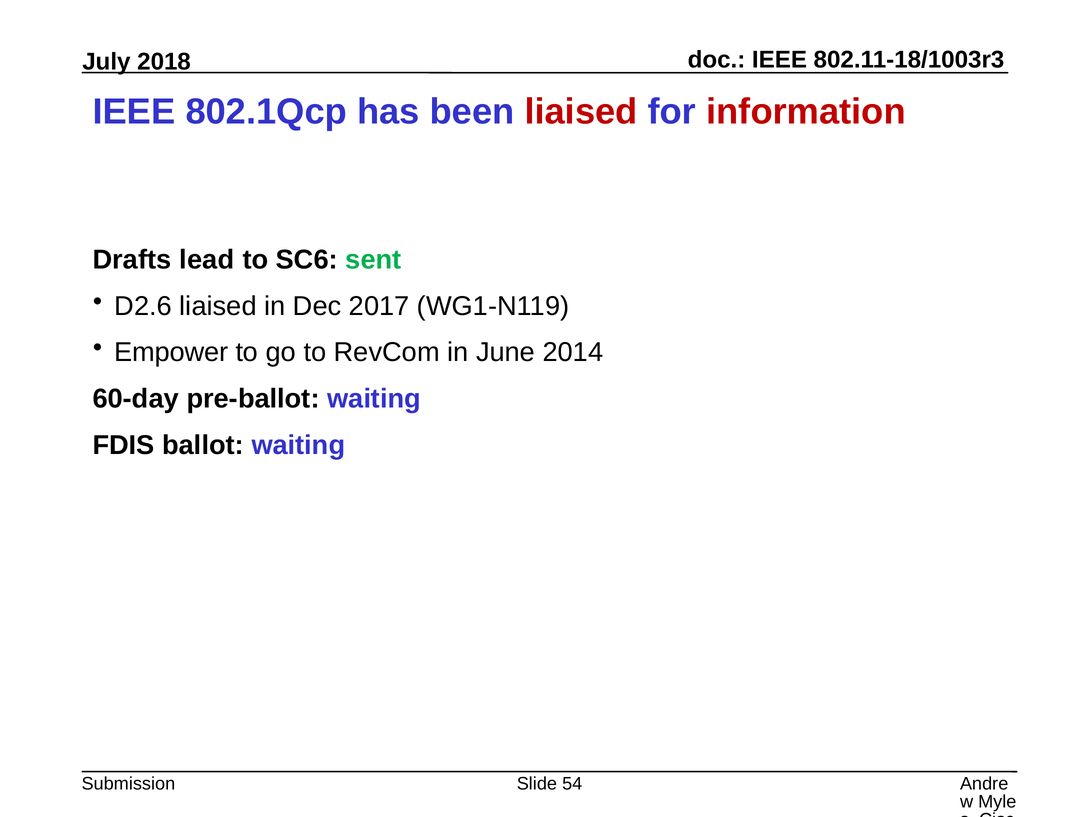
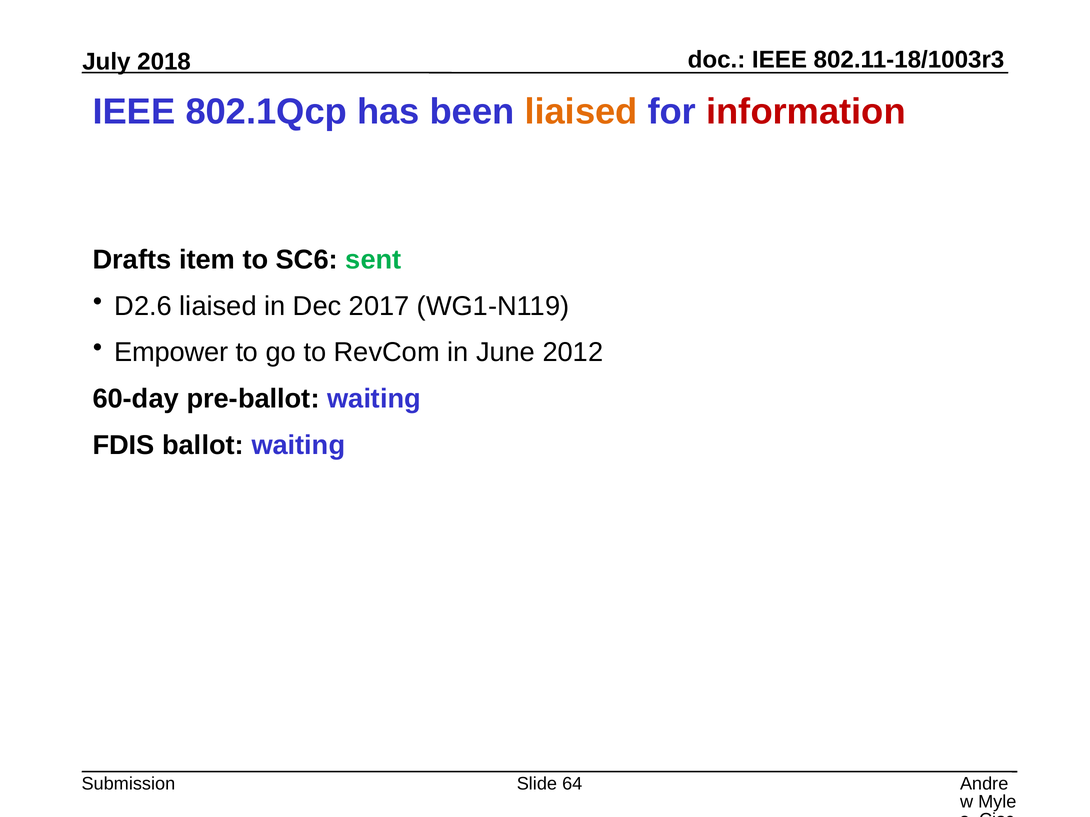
liaised colour: red -> orange (581, 112)
lead: lead -> item (207, 260)
2014: 2014 -> 2012 (573, 353)
54: 54 -> 64 (572, 784)
